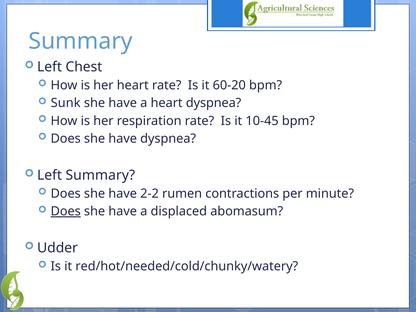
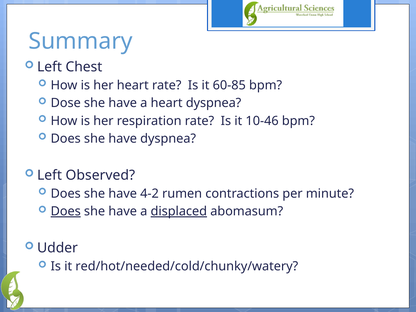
60-20: 60-20 -> 60-85 (229, 85)
Sunk: Sunk -> Dose (66, 103)
10-45: 10-45 -> 10-46 (262, 121)
Left Summary: Summary -> Observed (100, 175)
2-2: 2-2 -> 4-2 (150, 194)
displaced underline: none -> present (179, 211)
